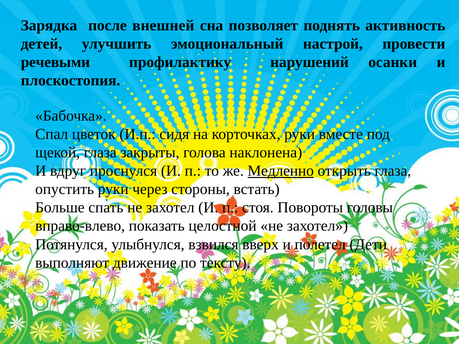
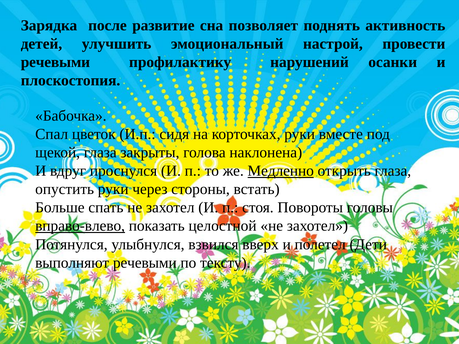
внешней: внешней -> развитие (163, 26)
вправо-влево underline: none -> present (80, 226)
выполняют движение: движение -> речевыми (145, 263)
